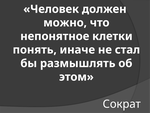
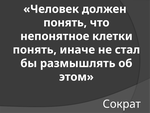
можно: можно -> понять (65, 23)
